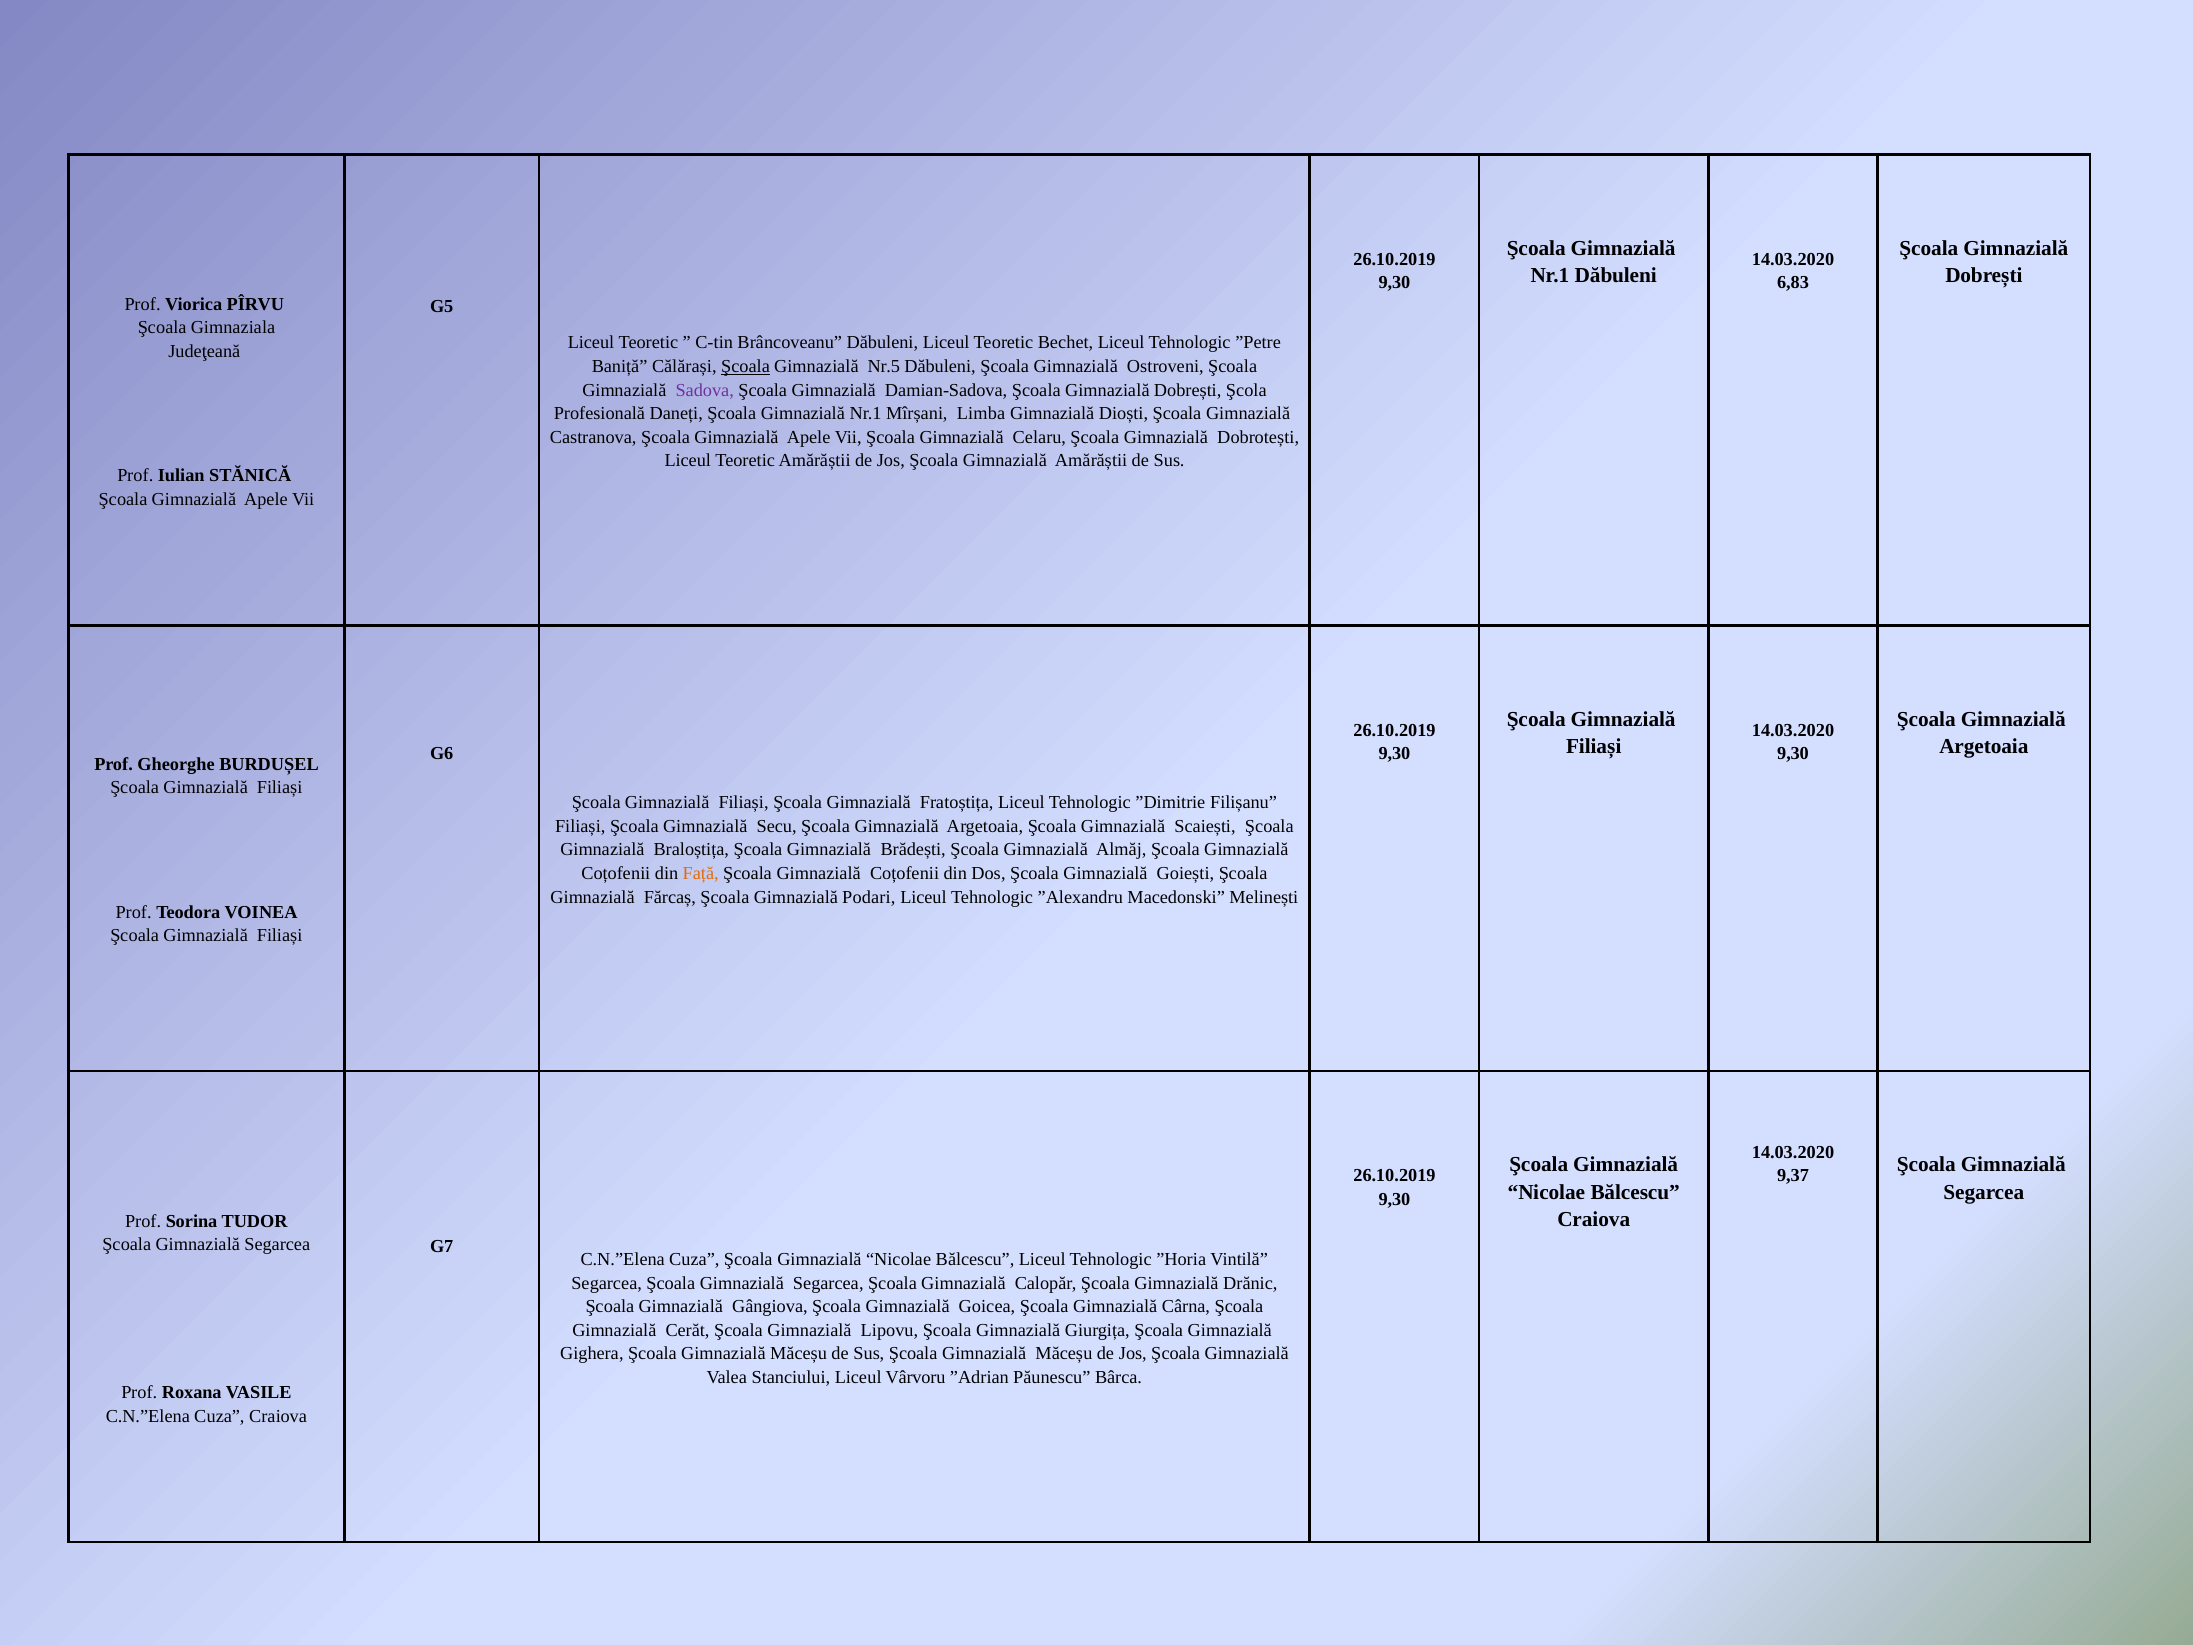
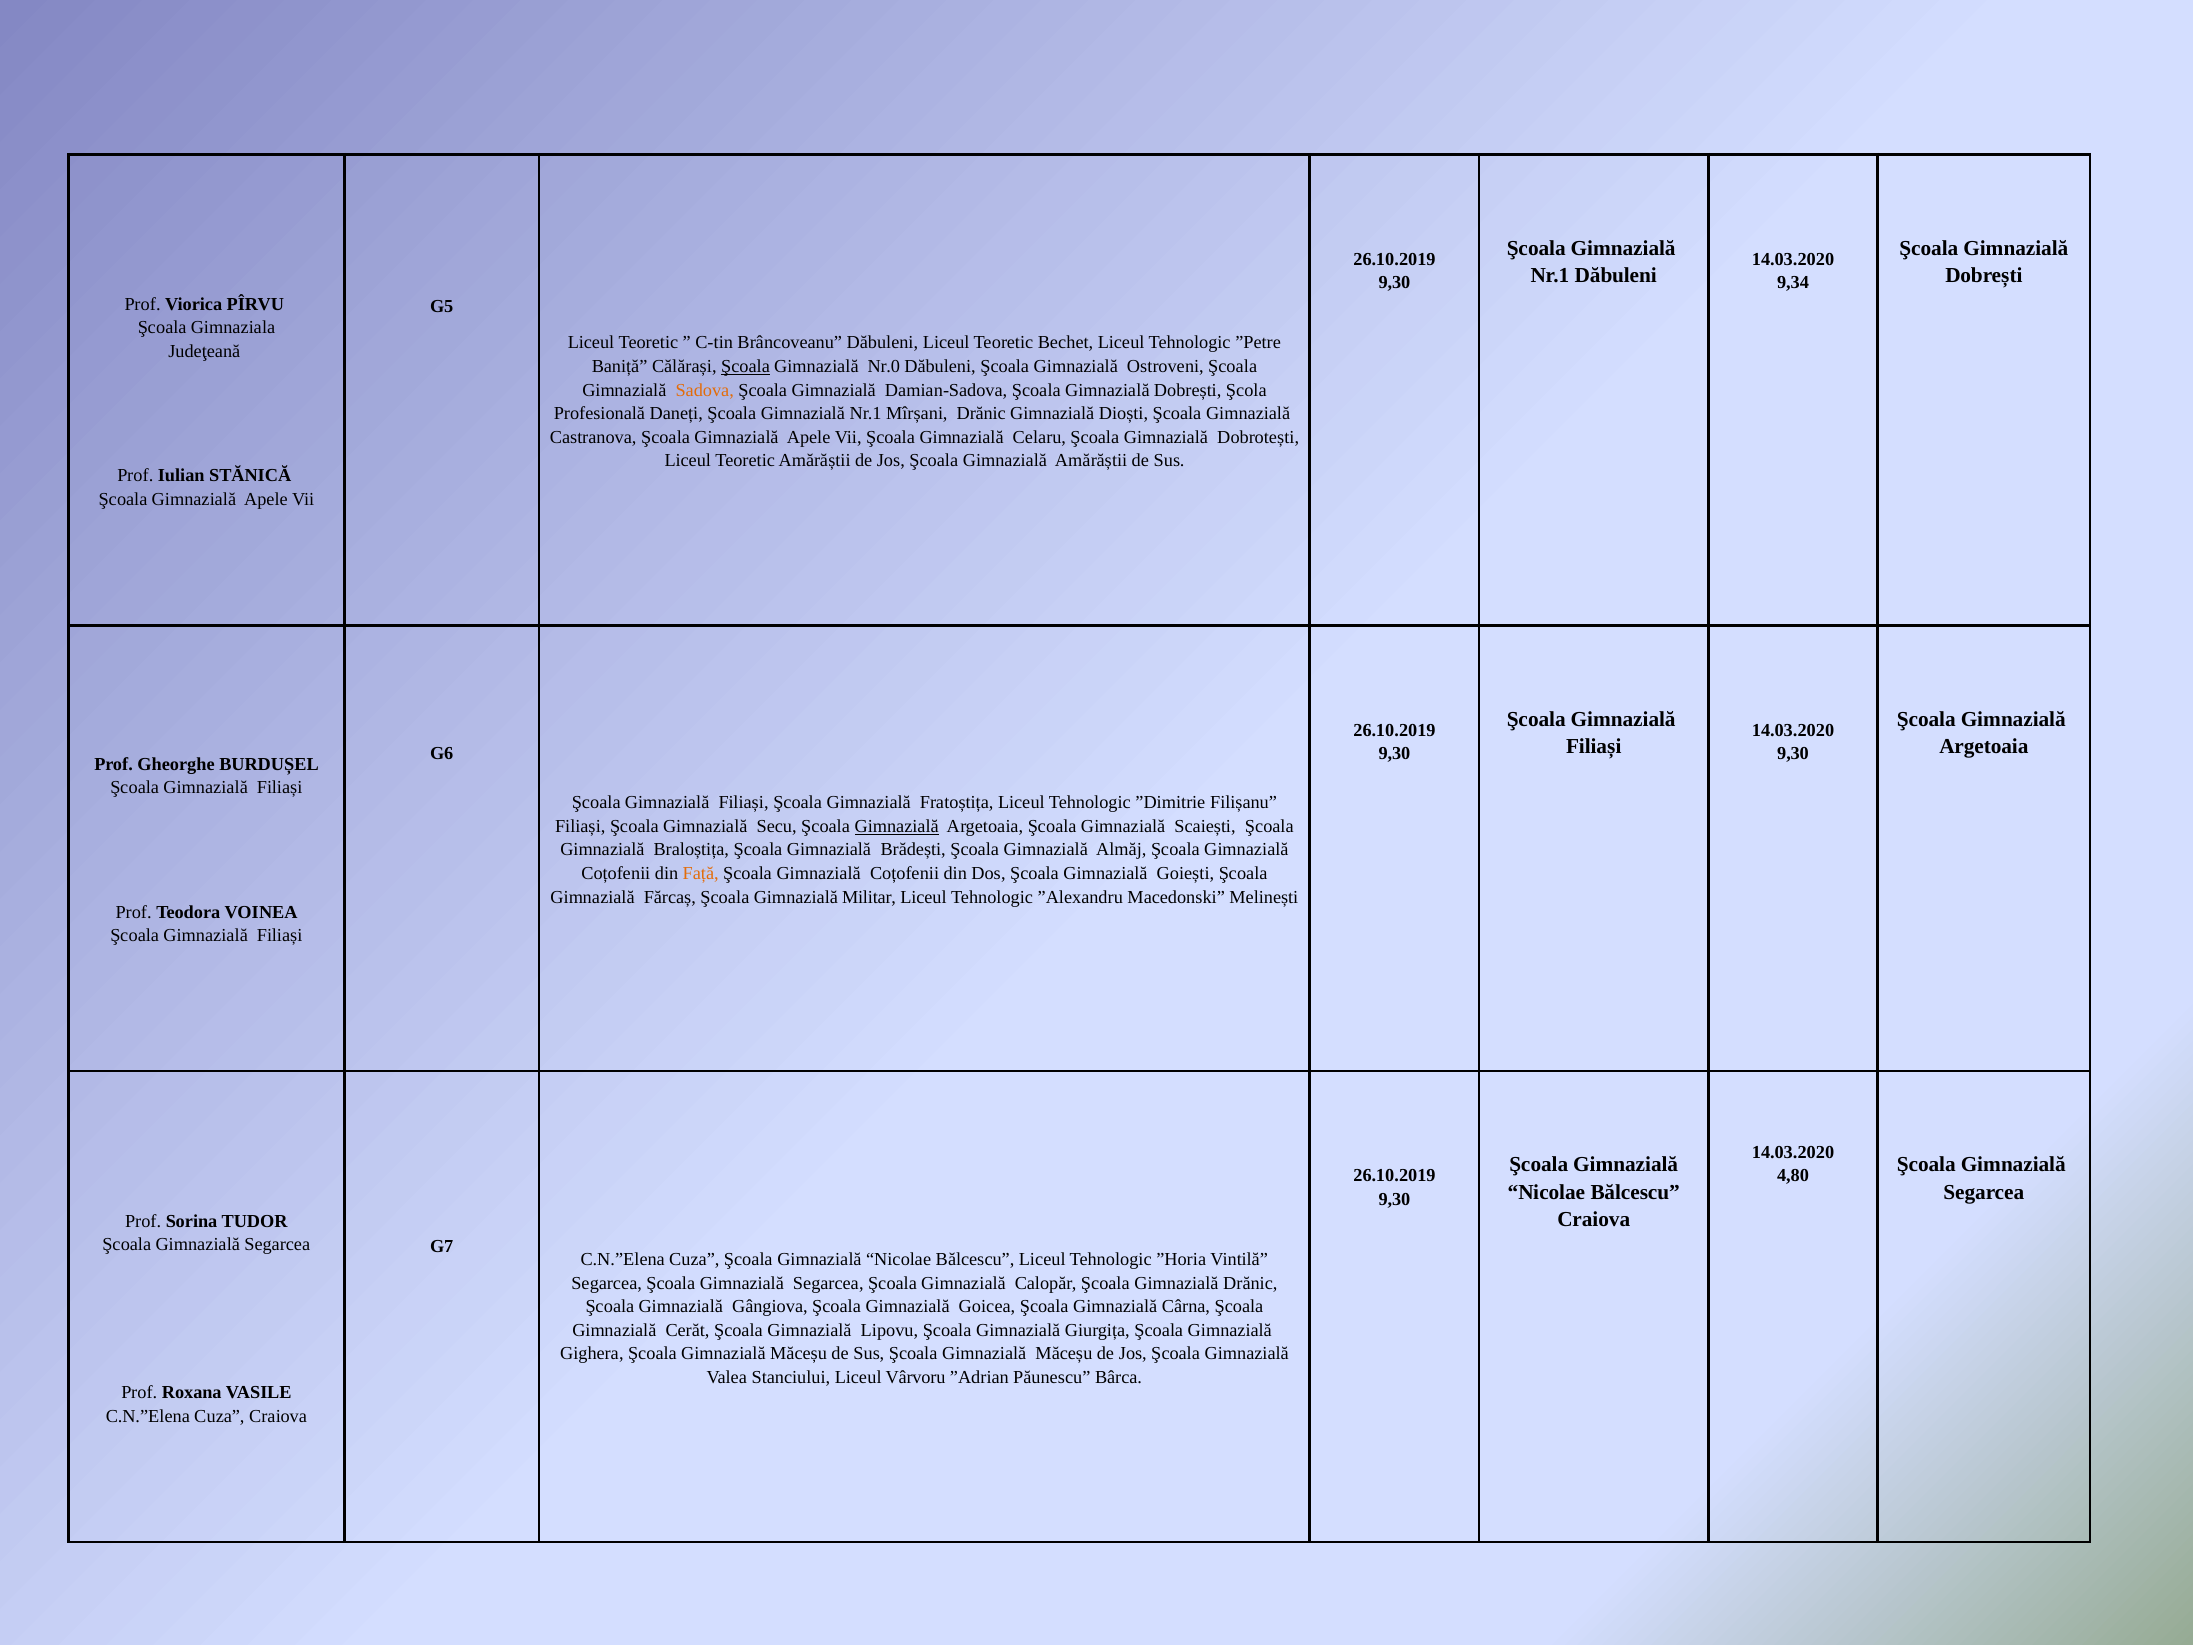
6,83: 6,83 -> 9,34 (1793, 283)
Nr.5: Nr.5 -> Nr.0 (884, 366)
Sadova colour: purple -> orange (705, 390)
Mîrșani Limba: Limba -> Drănic (981, 413)
Gimnazială underline: none -> present (897, 826)
Podari: Podari -> Militar (869, 897)
9,37: 9,37 -> 4,80 (1793, 1176)
